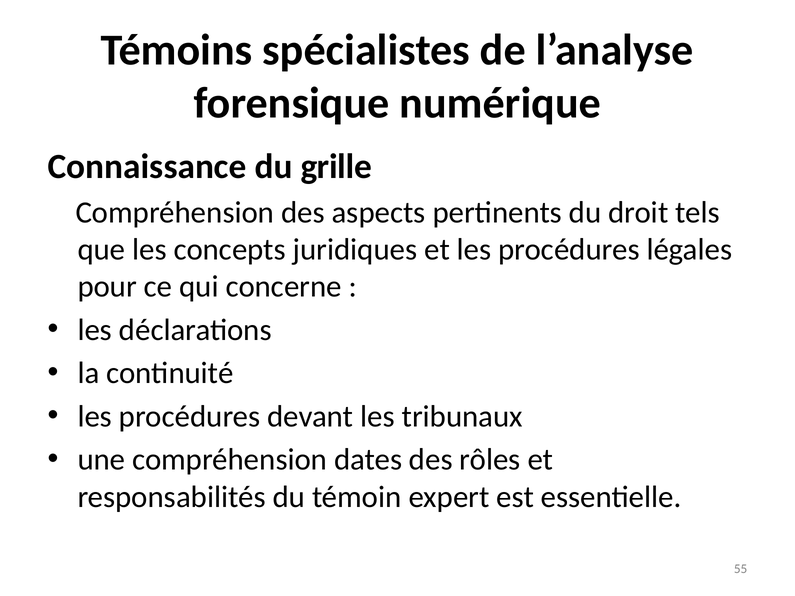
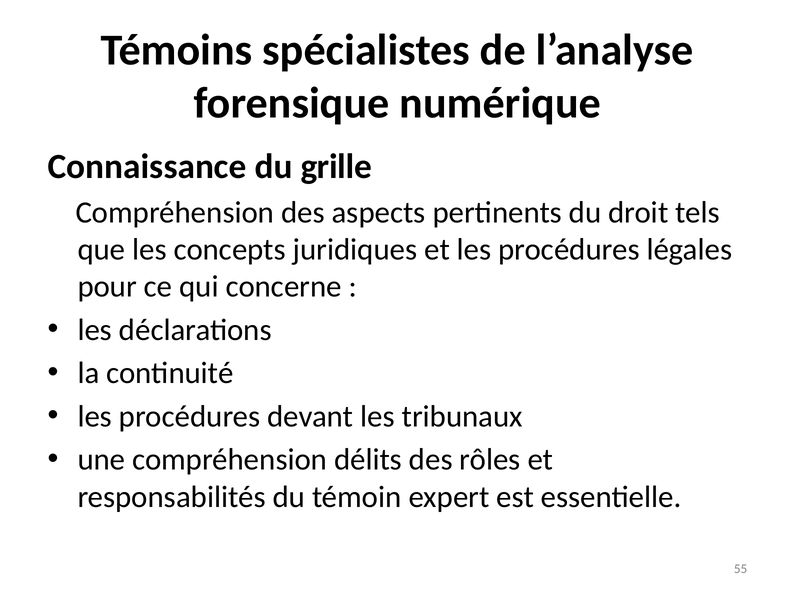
dates: dates -> délits (368, 460)
